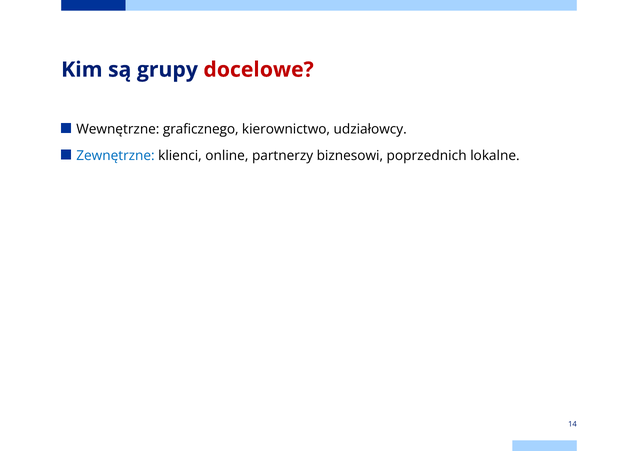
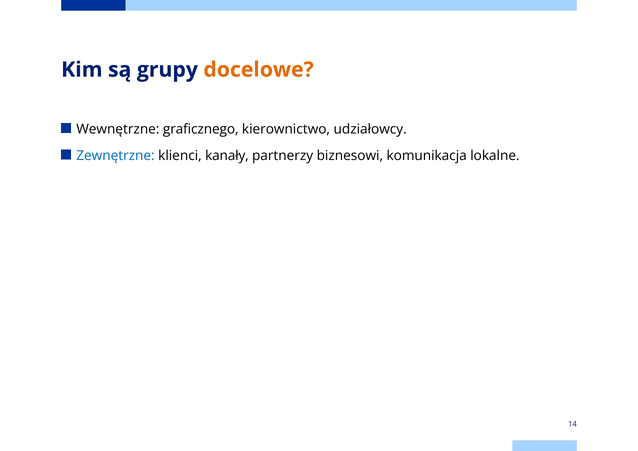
docelowe colour: red -> orange (259, 70)
online: online -> kanały (227, 156)
poprzednich: poprzednich -> komunikacja (427, 156)
